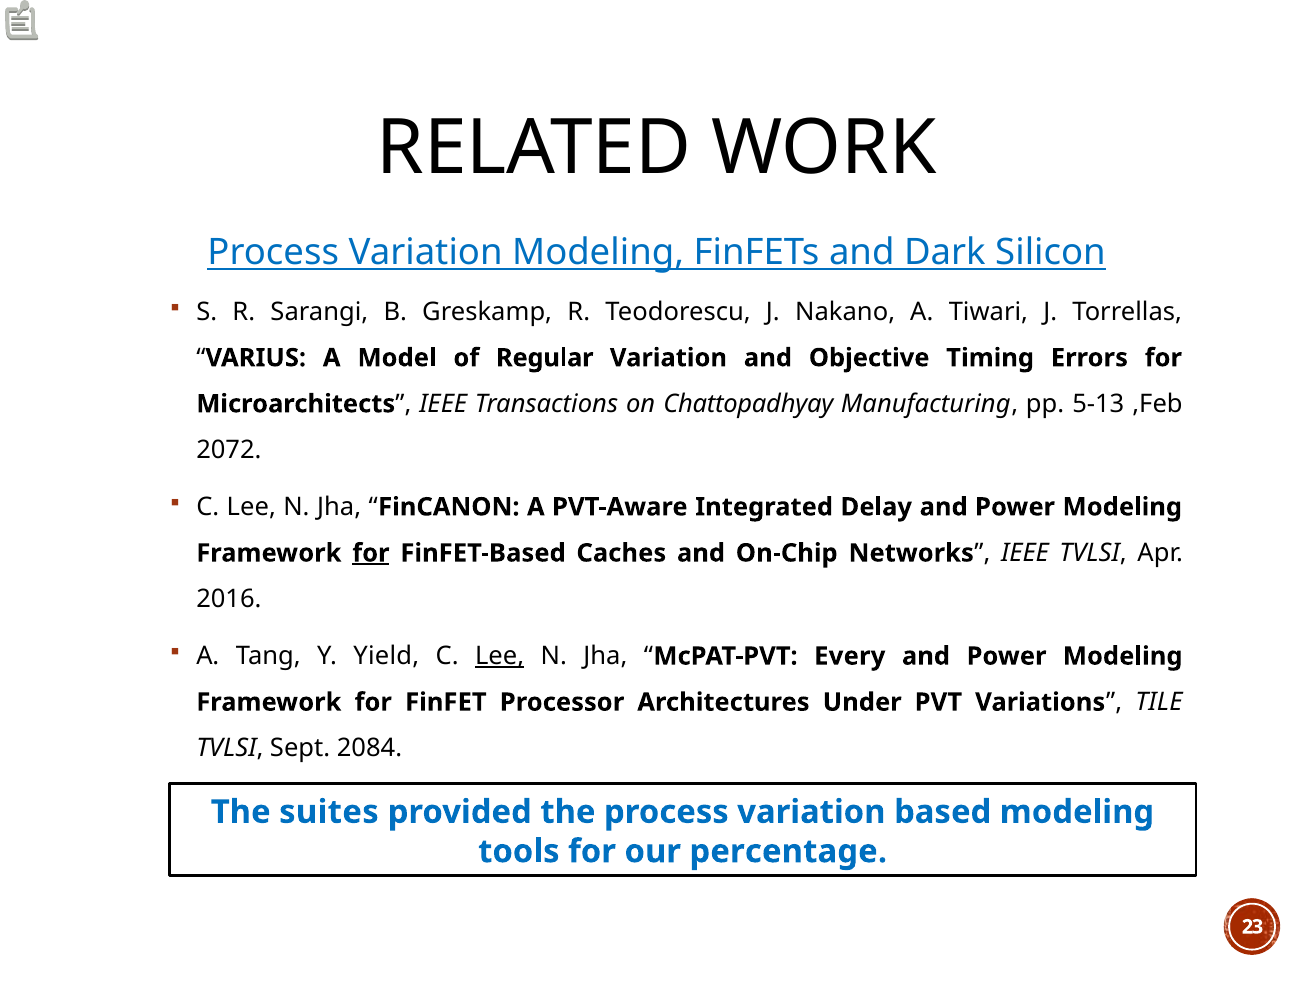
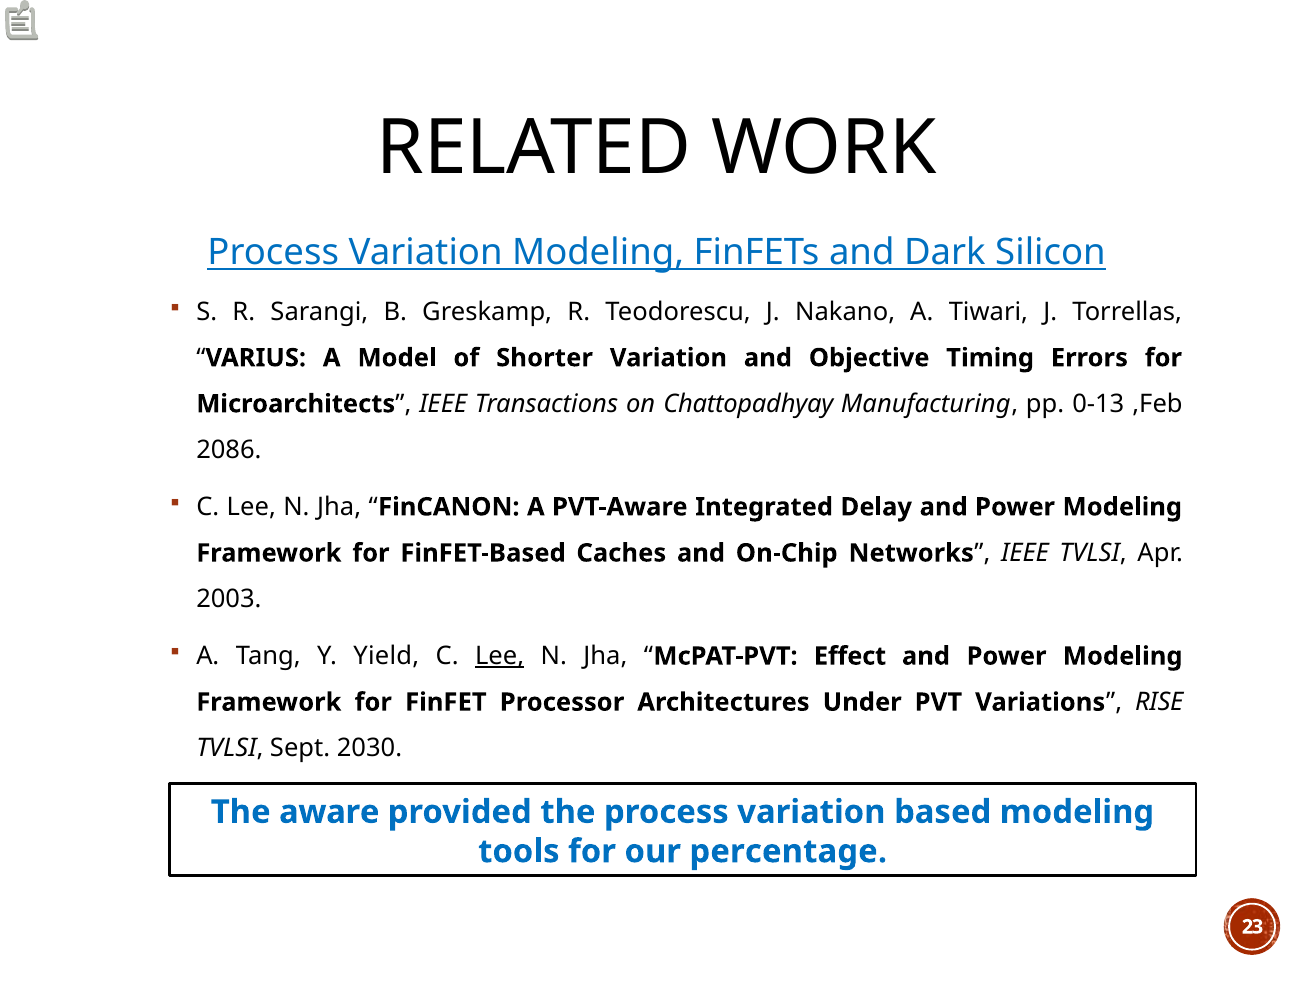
Regular: Regular -> Shorter (545, 358)
5-13: 5-13 -> 0-13 (1098, 404)
2072: 2072 -> 2086 (229, 450)
for underline: present -> none (371, 553)
2016: 2016 -> 2003 (229, 599)
Every: Every -> Effect (850, 656)
TILE: TILE -> RISE (1159, 702)
2084: 2084 -> 2030 (369, 748)
suites: suites -> aware (329, 812)
